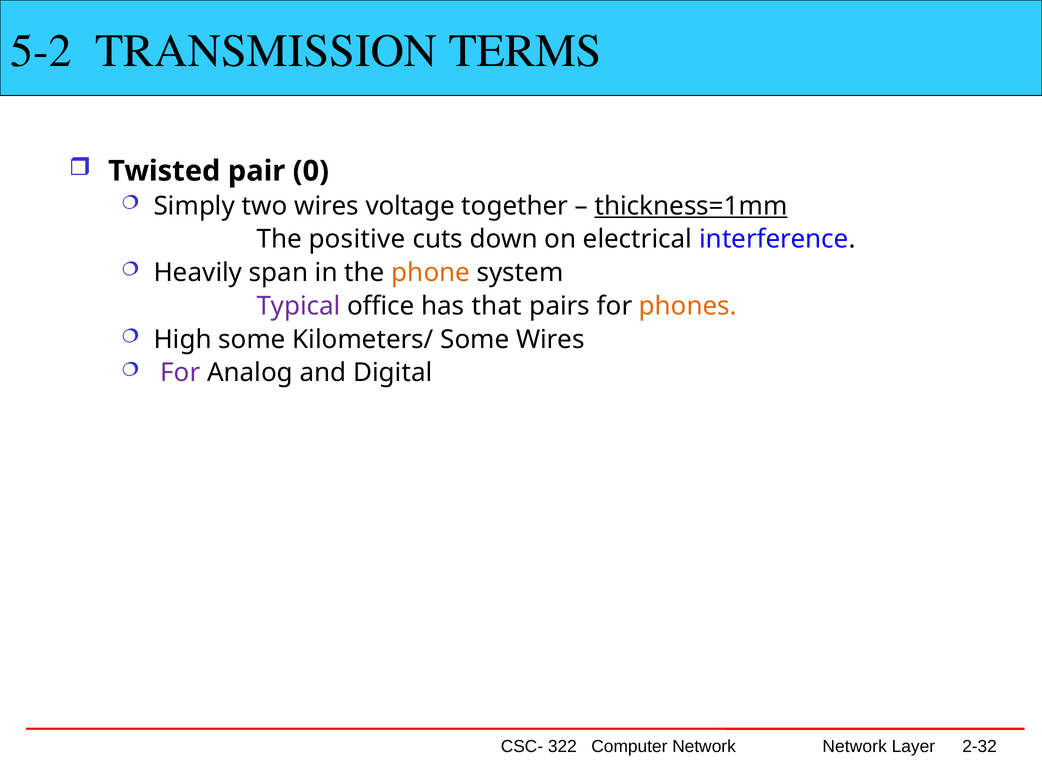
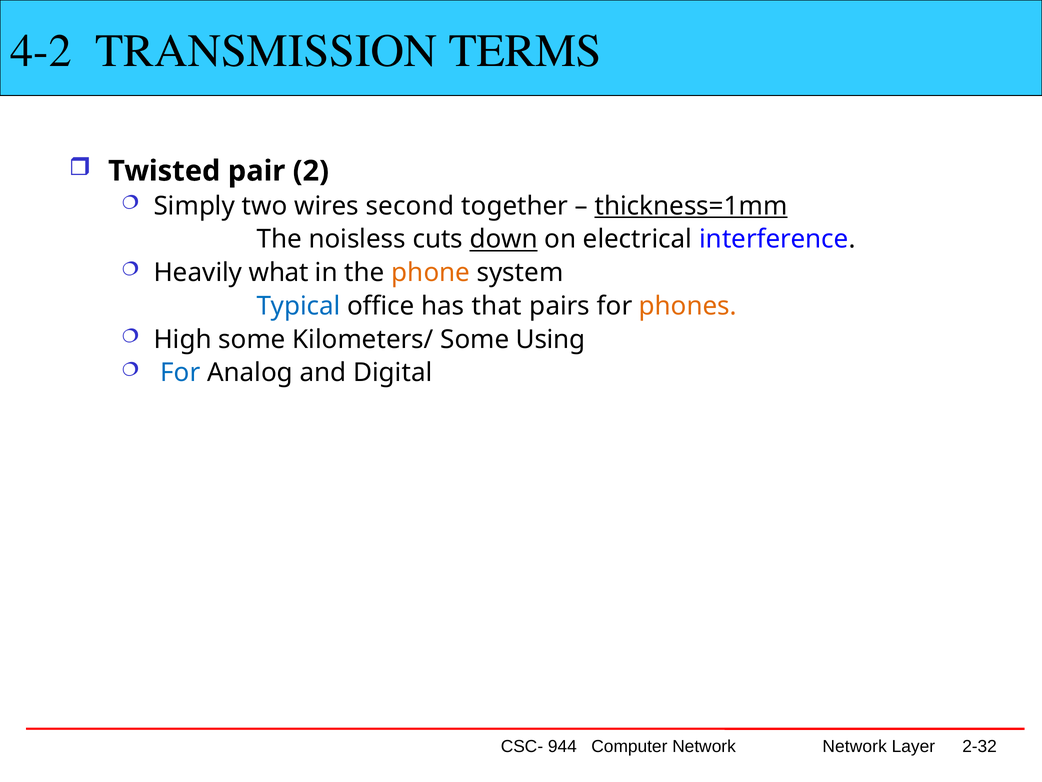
5-2: 5-2 -> 4-2 (41, 51)
0: 0 -> 2 (311, 171)
voltage: voltage -> second (410, 206)
positive: positive -> noisless (357, 239)
down underline: none -> present (504, 239)
span: span -> what (279, 273)
Typical colour: purple -> blue (298, 306)
Some Wires: Wires -> Using (550, 339)
For colour: purple -> blue (180, 373)
322: 322 -> 944 (562, 746)
